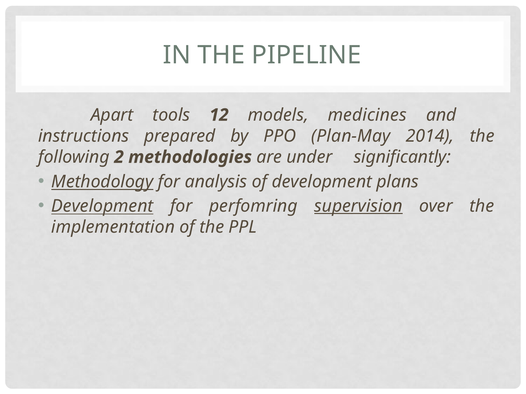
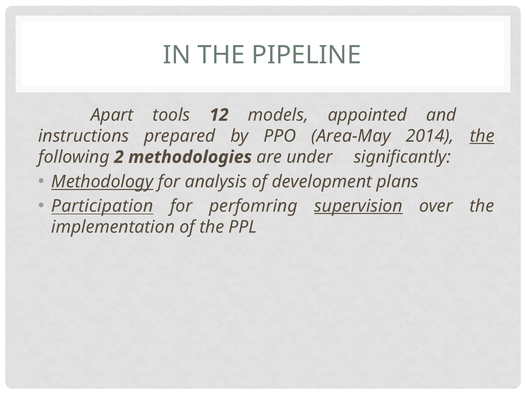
medicines: medicines -> appointed (367, 115)
Plan-May: Plan-May -> Area-May (351, 136)
the underline: none -> present (482, 136)
Development: Development -> Participation (102, 206)
